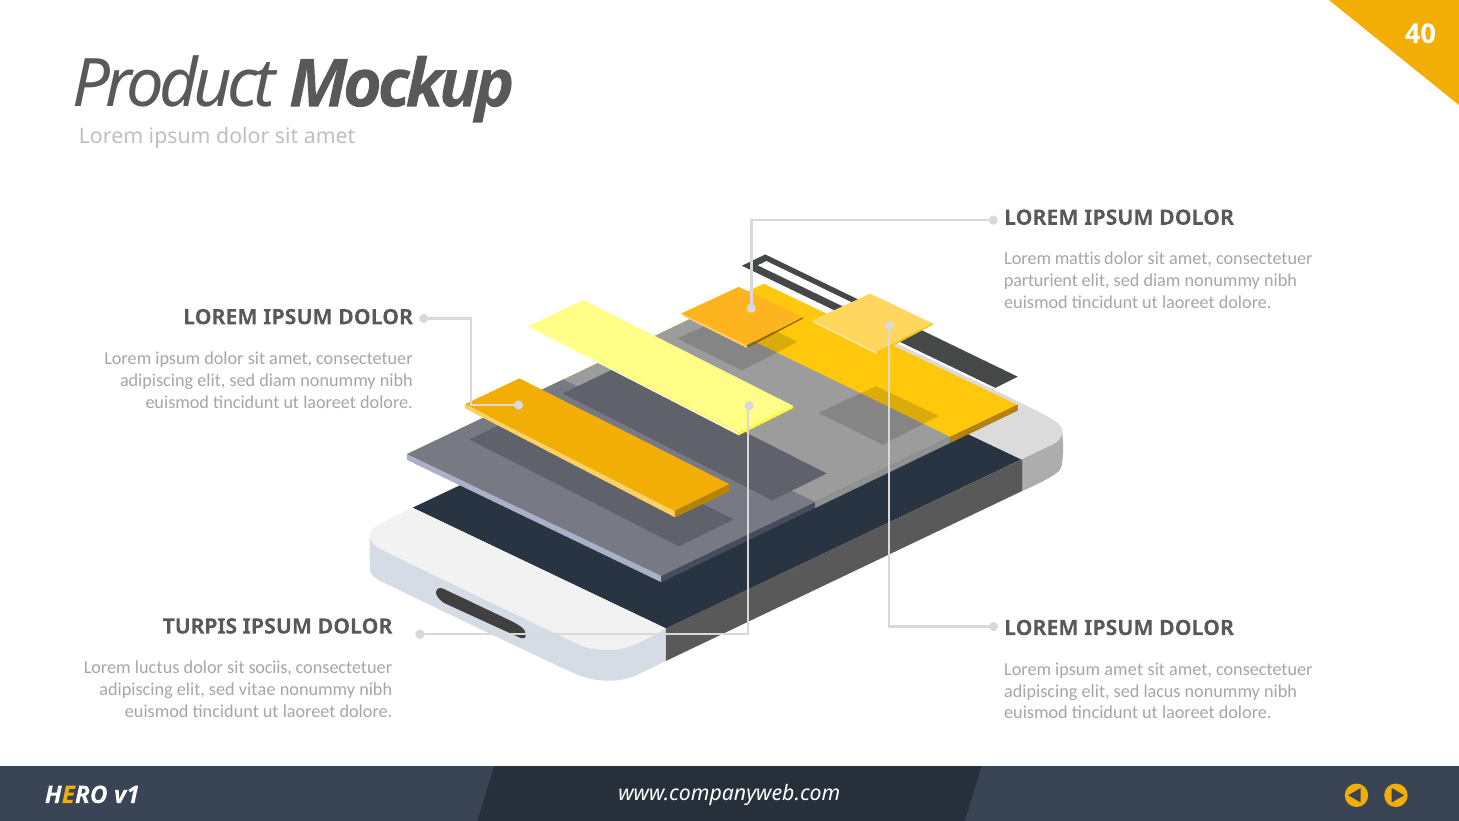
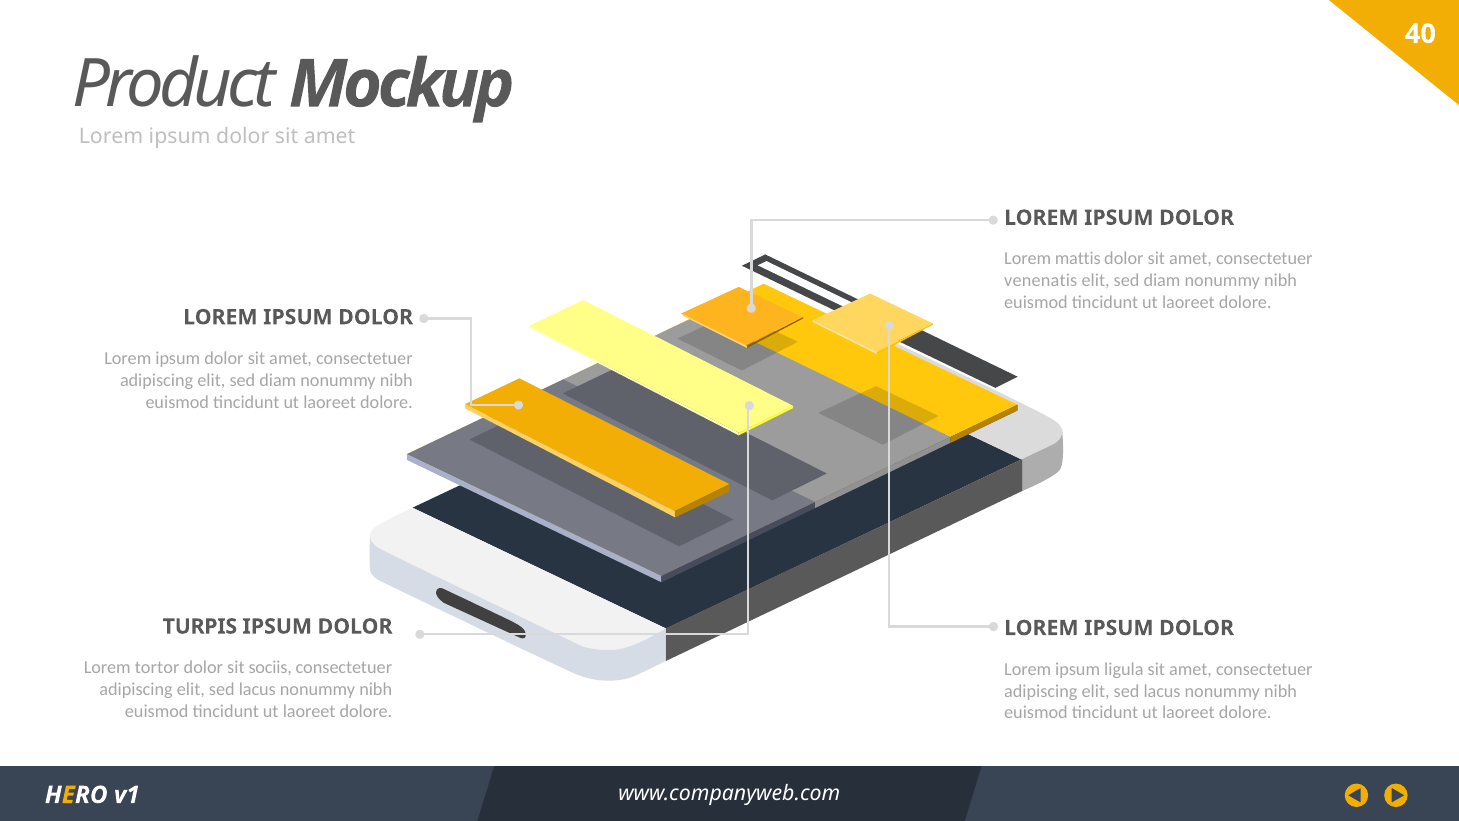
parturient: parturient -> venenatis (1041, 281)
luctus: luctus -> tortor (157, 667)
ipsum amet: amet -> ligula (1124, 669)
vitae: vitae -> lacus (257, 689)
